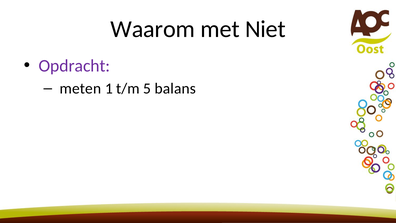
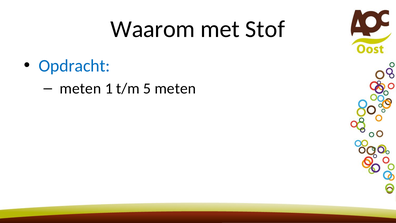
Niet: Niet -> Stof (265, 29)
Opdracht colour: purple -> blue (74, 66)
5 balans: balans -> meten (175, 88)
